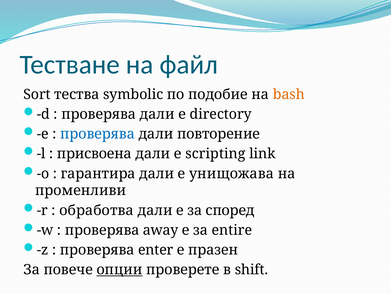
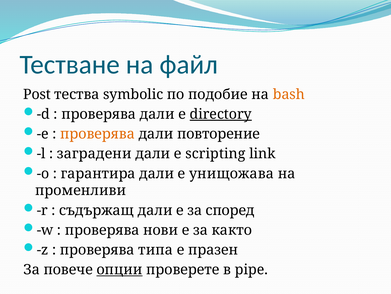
Sort: Sort -> Post (37, 94)
directory underline: none -> present (221, 114)
проверява colour: blue -> orange (97, 134)
присвоена: присвоена -> заградени (94, 153)
обработва: обработва -> съдържащ (97, 210)
away: away -> нови (161, 230)
entire: entire -> както (232, 230)
enter: enter -> типа (156, 249)
shift: shift -> pipe (251, 269)
